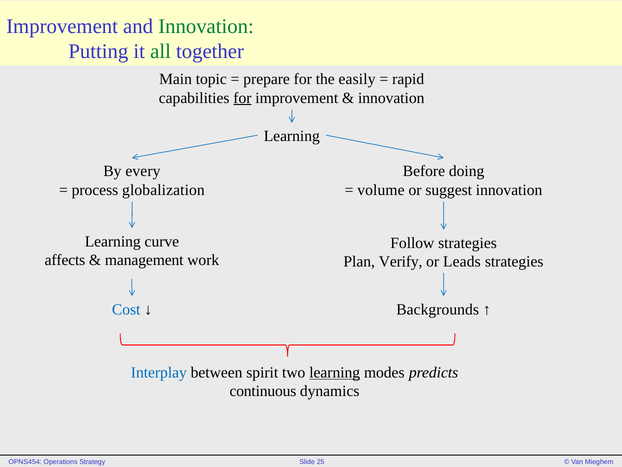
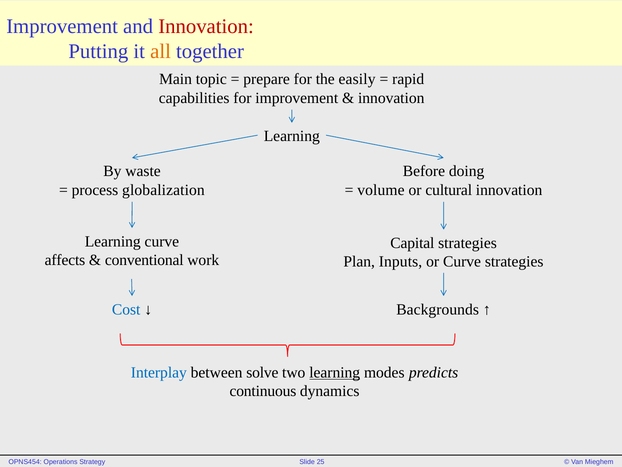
Innovation colour: green -> red (206, 27)
all colour: green -> orange (161, 51)
for underline: present -> none (242, 98)
every: every -> waste (143, 171)
suggest: suggest -> cultural (449, 190)
Follow: Follow -> Capital (412, 243)
management: management -> conventional (144, 260)
Verify: Verify -> Inputs (401, 261)
or Leads: Leads -> Curve (462, 261)
spirit: spirit -> solve (262, 372)
